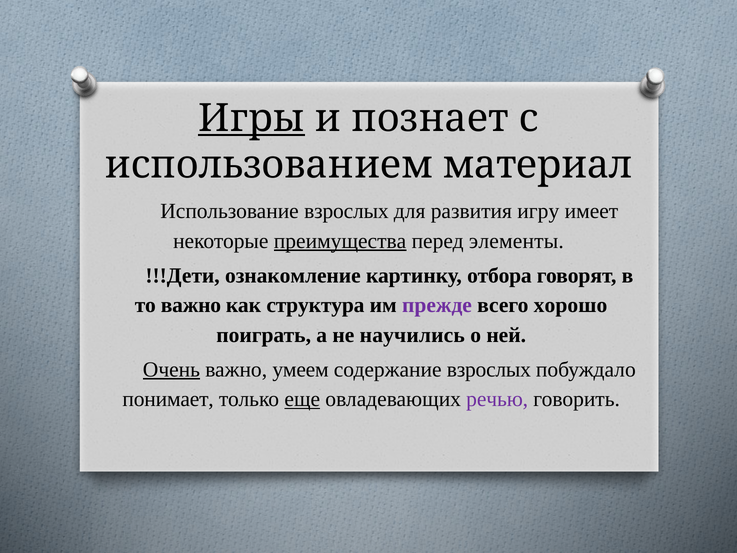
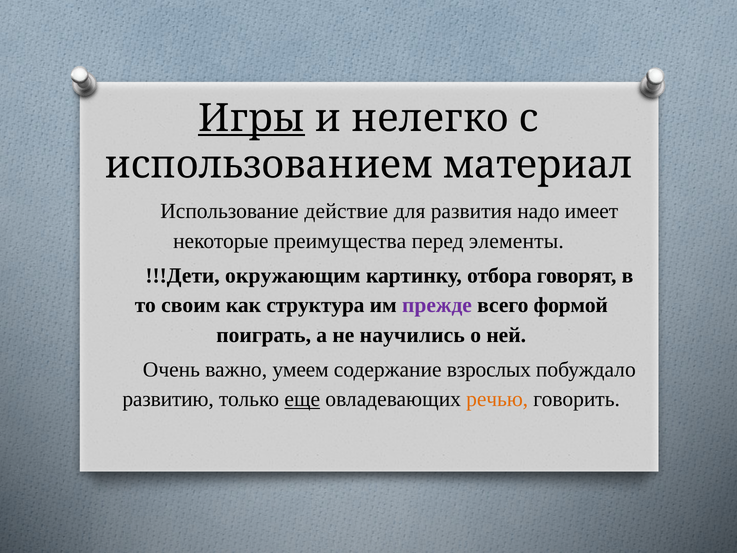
познает: познает -> нелегко (430, 118)
Использование взрослых: взрослых -> действие (346, 211)
игру: игру -> надо (538, 211)
преимущества underline: present -> none (340, 241)
ознакомление: ознакомление -> окружающим (293, 275)
то важно: важно -> своим (191, 305)
хорошо: хорошо -> формой (571, 305)
Очень underline: present -> none (171, 369)
понимает: понимает -> развитию (168, 399)
речью colour: purple -> orange (497, 399)
